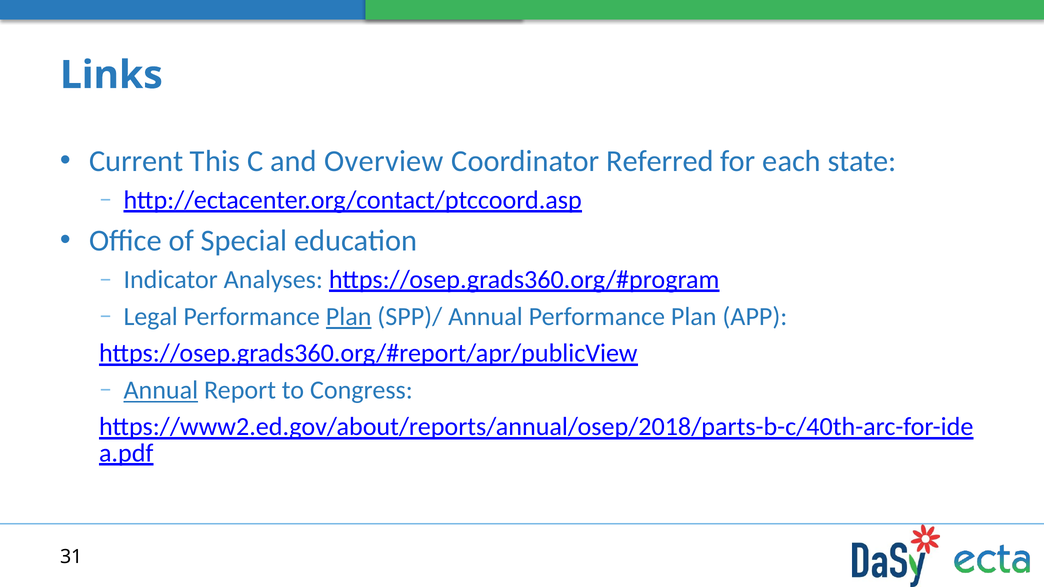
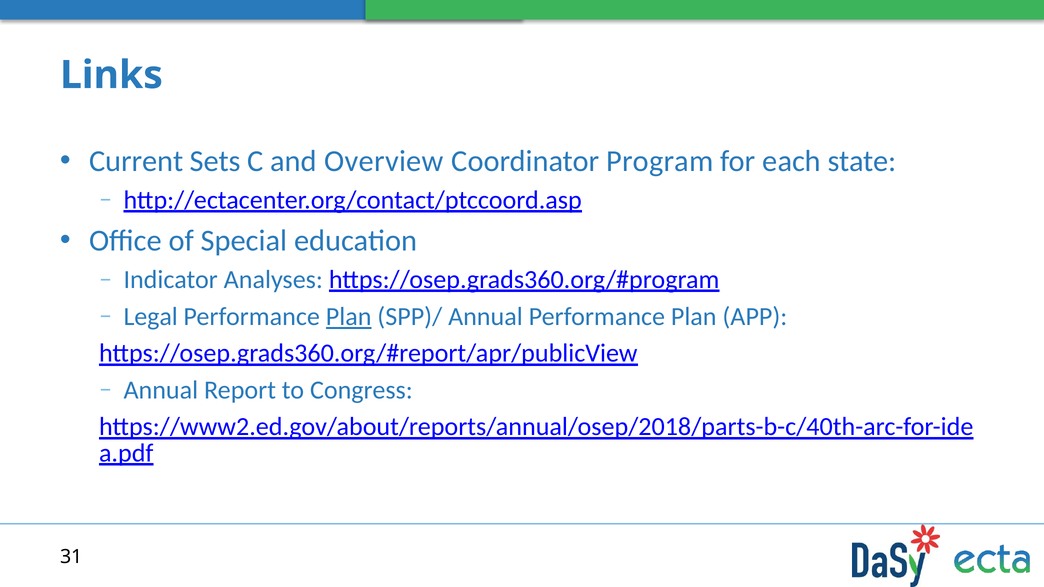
This: This -> Sets (215, 161)
Referred: Referred -> Program (660, 161)
Annual underline: present -> none (161, 390)
